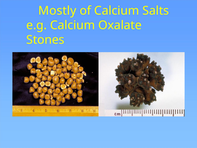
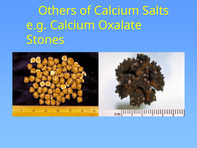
Mostly: Mostly -> Others (57, 11)
